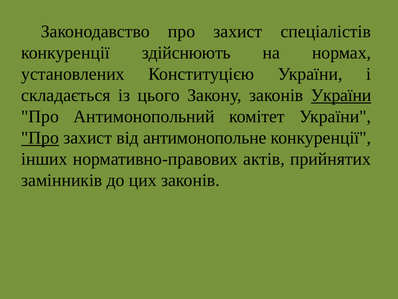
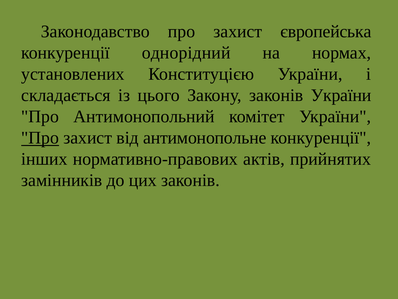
спеціалістів: спеціалістів -> європейська (326, 31)
здійснюють: здійснюють -> однорідний (186, 53)
України underline: present -> none (341, 95)
